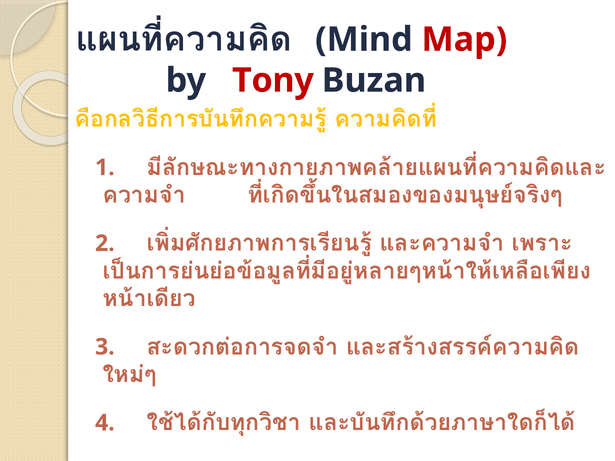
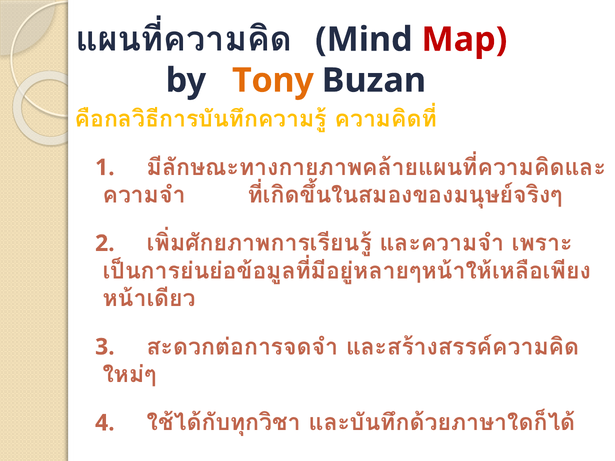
Tony colour: red -> orange (273, 81)
